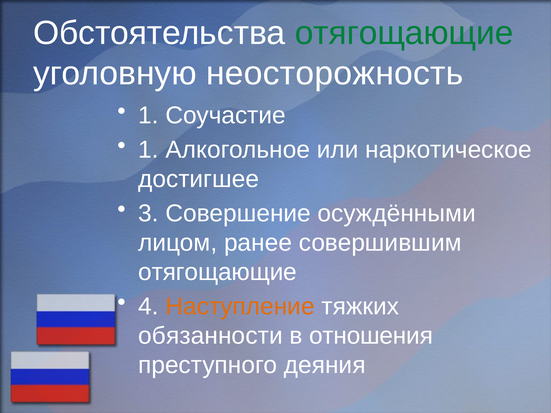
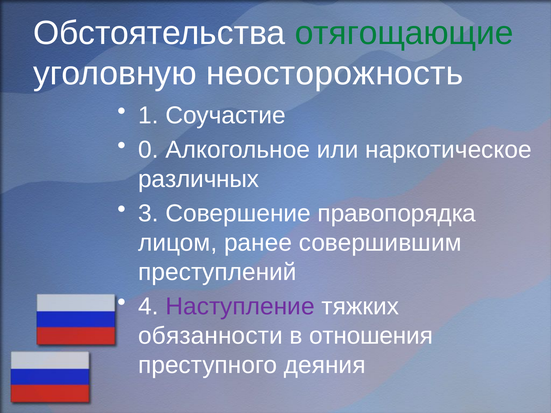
1: 1 -> 0 (148, 150)
достигшее: достигшее -> различных (199, 179)
осуждёнными: осуждёнными -> правопорядка (397, 214)
отягощающие: отягощающие -> преступлений (217, 272)
Наступление colour: orange -> purple (240, 307)
